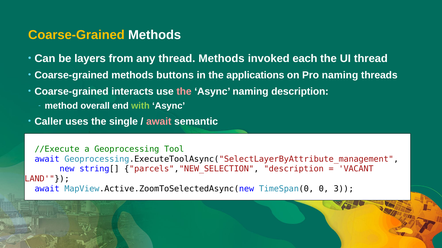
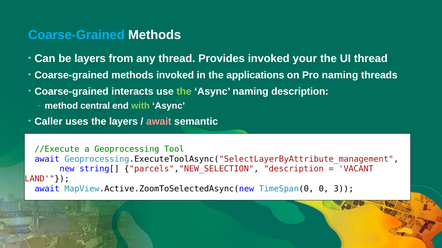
Coarse-Grained colour: yellow -> light blue (76, 35)
thread Methods: Methods -> Provides (222, 59)
each: each -> your (305, 59)
methods buttons: buttons -> invoked (175, 75)
the colour: pink -> light green (184, 92)
overall: overall -> central (95, 106)
the single: single -> layers (123, 122)
